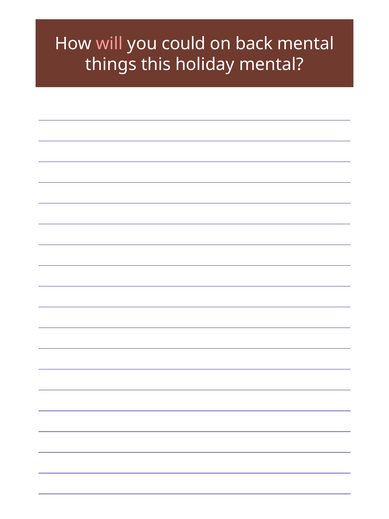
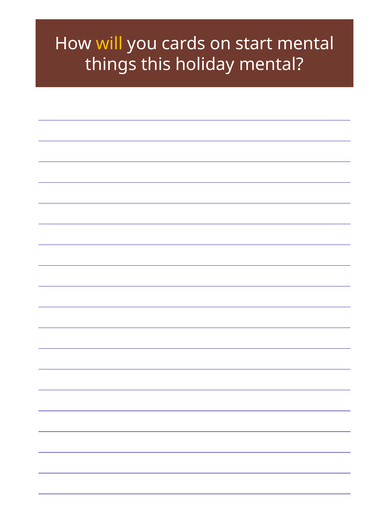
will colour: pink -> yellow (109, 44)
could: could -> cards (184, 44)
back: back -> start (254, 44)
